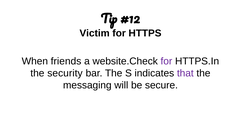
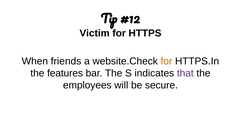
for colour: purple -> orange (166, 62)
security: security -> features (65, 74)
messaging: messaging -> employees (87, 86)
